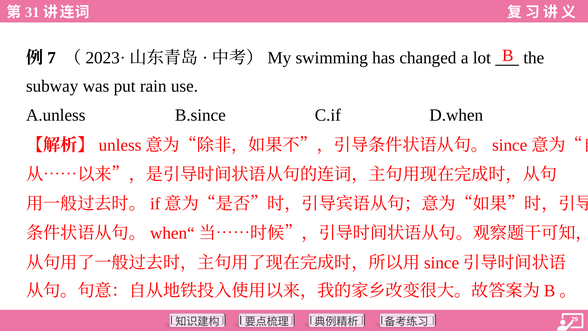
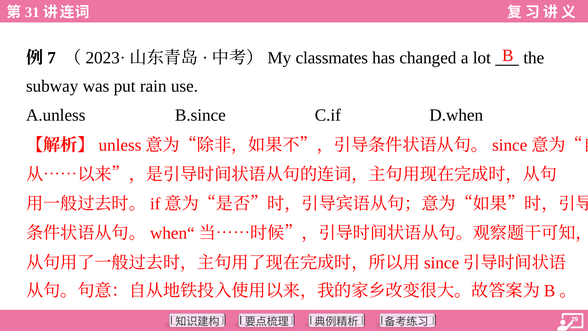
swimming: swimming -> classmates (332, 58)
